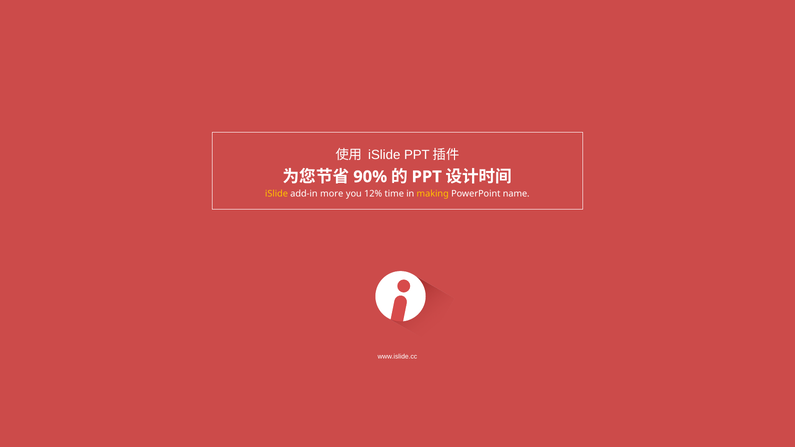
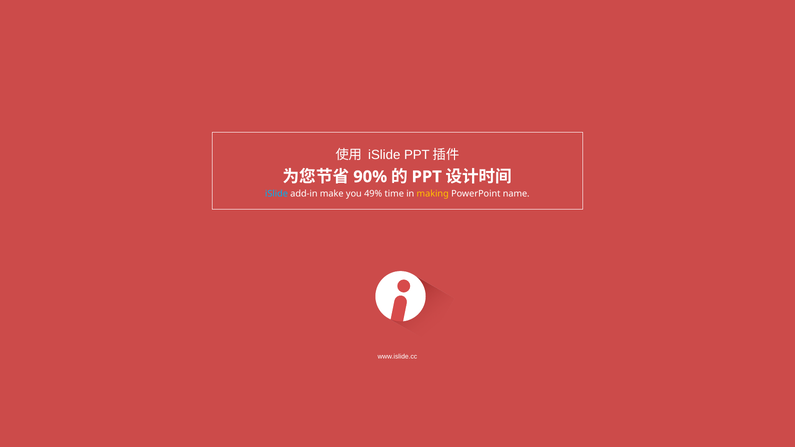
iSlide colour: yellow -> light blue (277, 194)
more: more -> make (332, 194)
12%: 12% -> 49% (373, 194)
